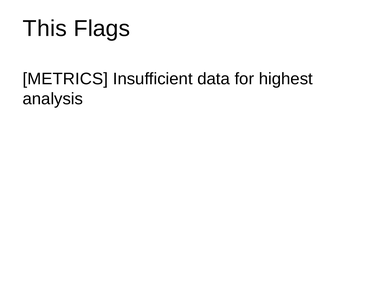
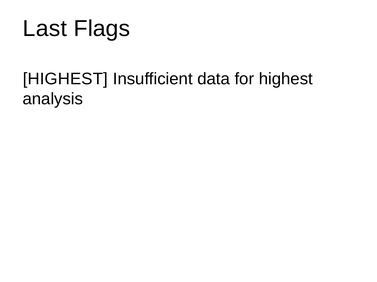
This: This -> Last (45, 29)
METRICS: METRICS -> HIGHEST (65, 79)
